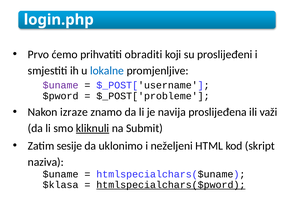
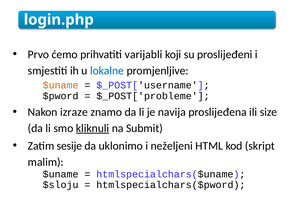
obraditi: obraditi -> varijabli (144, 54)
$uname colour: purple -> orange (61, 85)
važi: važi -> size (268, 112)
naziva: naziva -> malim (46, 162)
$klasa: $klasa -> $sloju (61, 184)
htmlspecialchars($pword underline: present -> none (171, 184)
